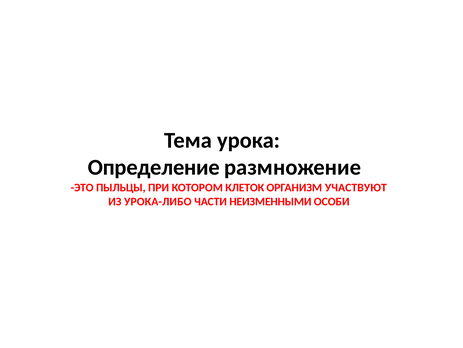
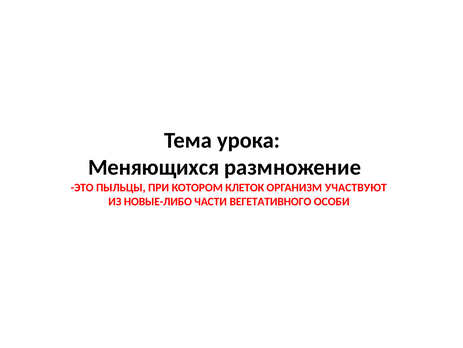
Определение: Определение -> Меняющихся (154, 167)
УРОКА-ЛИБО: УРОКА-ЛИБО -> НОВЫЕ-ЛИБО (158, 201)
НЕИЗМЕННЫМИ: НЕИЗМЕННЫМИ -> ВЕГЕТАТИВНОГО (270, 201)
